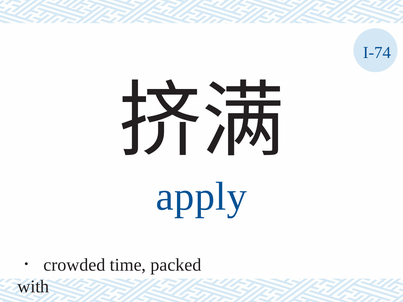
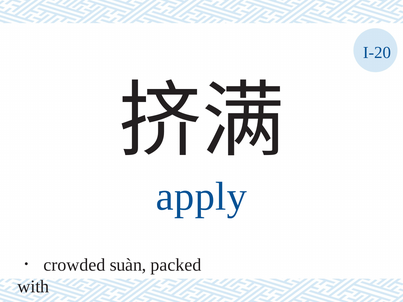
I-74: I-74 -> I-20 (377, 53)
time: time -> suàn (128, 265)
